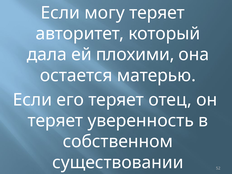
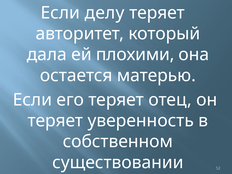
могу: могу -> делу (105, 13)
